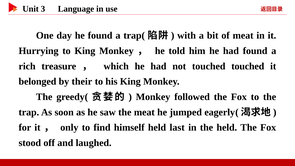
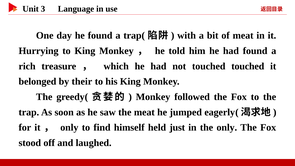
last: last -> just (177, 127)
the held: held -> only (227, 127)
